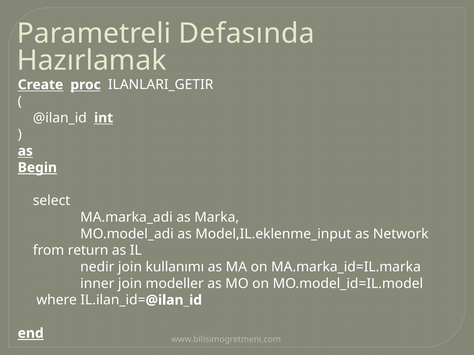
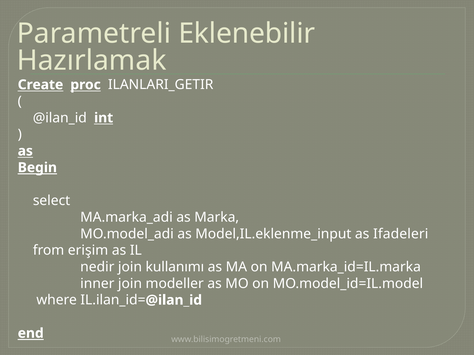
Defasında: Defasında -> Eklenebilir (247, 34)
Network: Network -> Ifadeleri (401, 234)
return: return -> erişim (88, 251)
